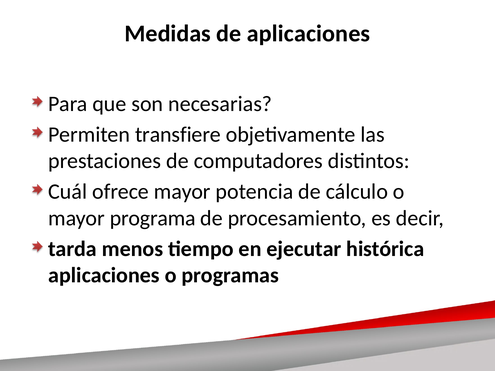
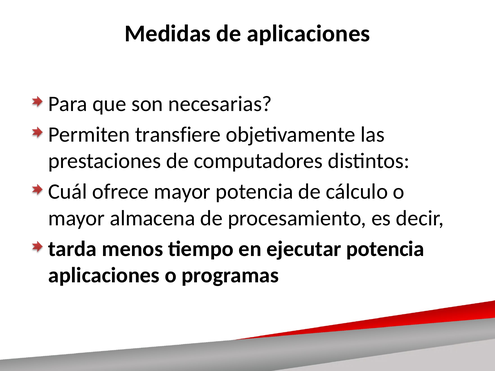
programa: programa -> almacena (153, 218)
ejecutar histórica: histórica -> potencia (385, 249)
